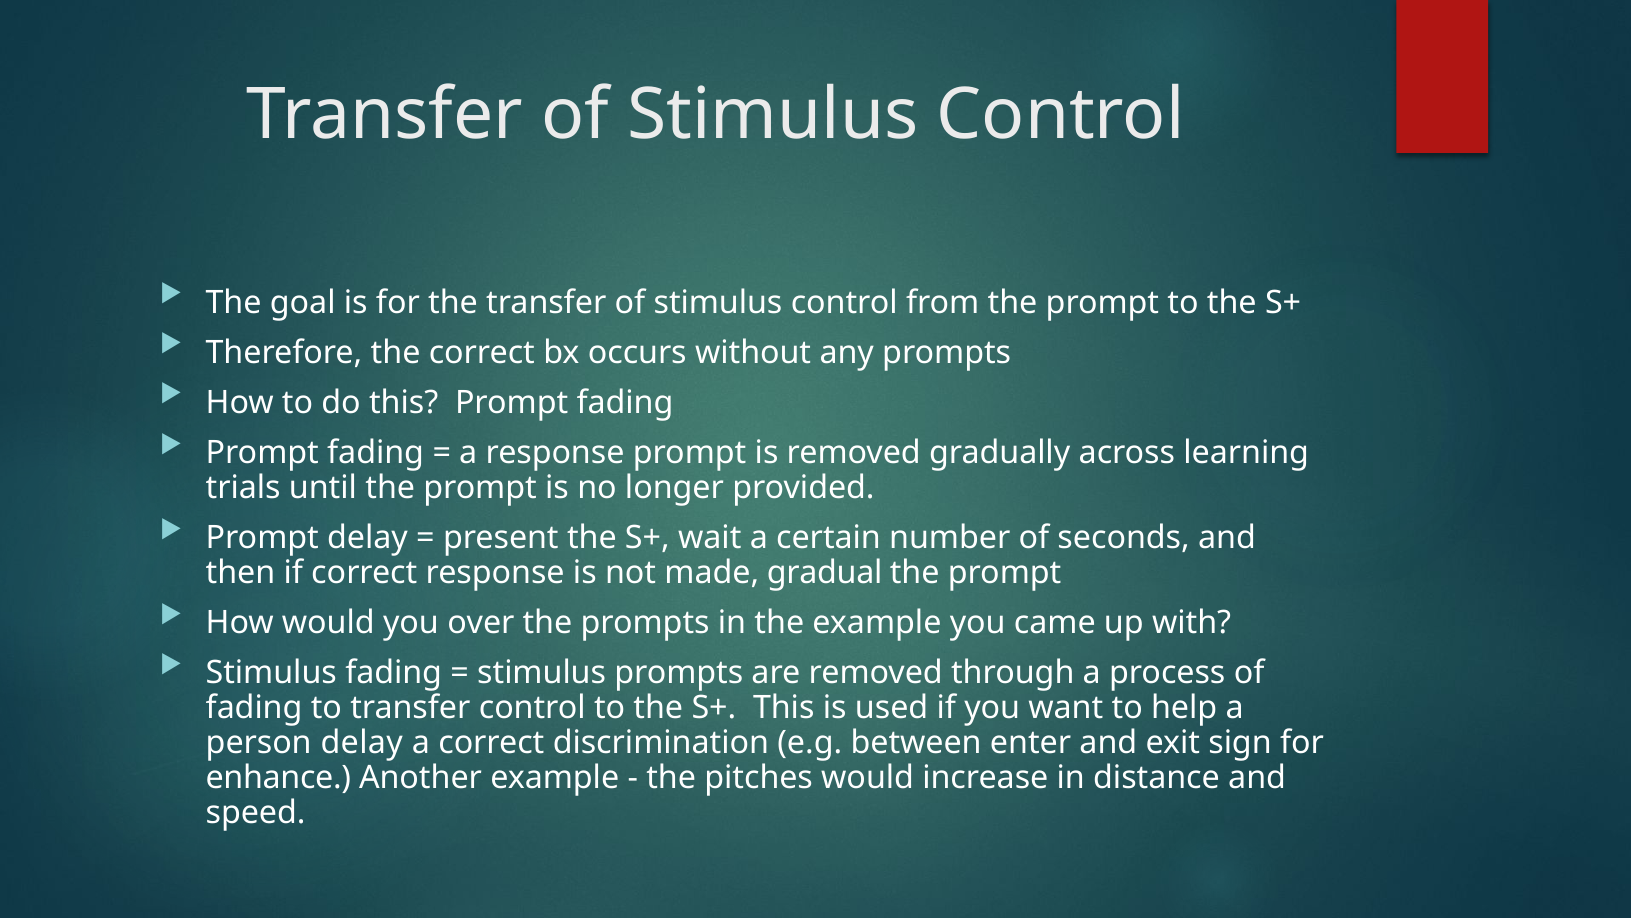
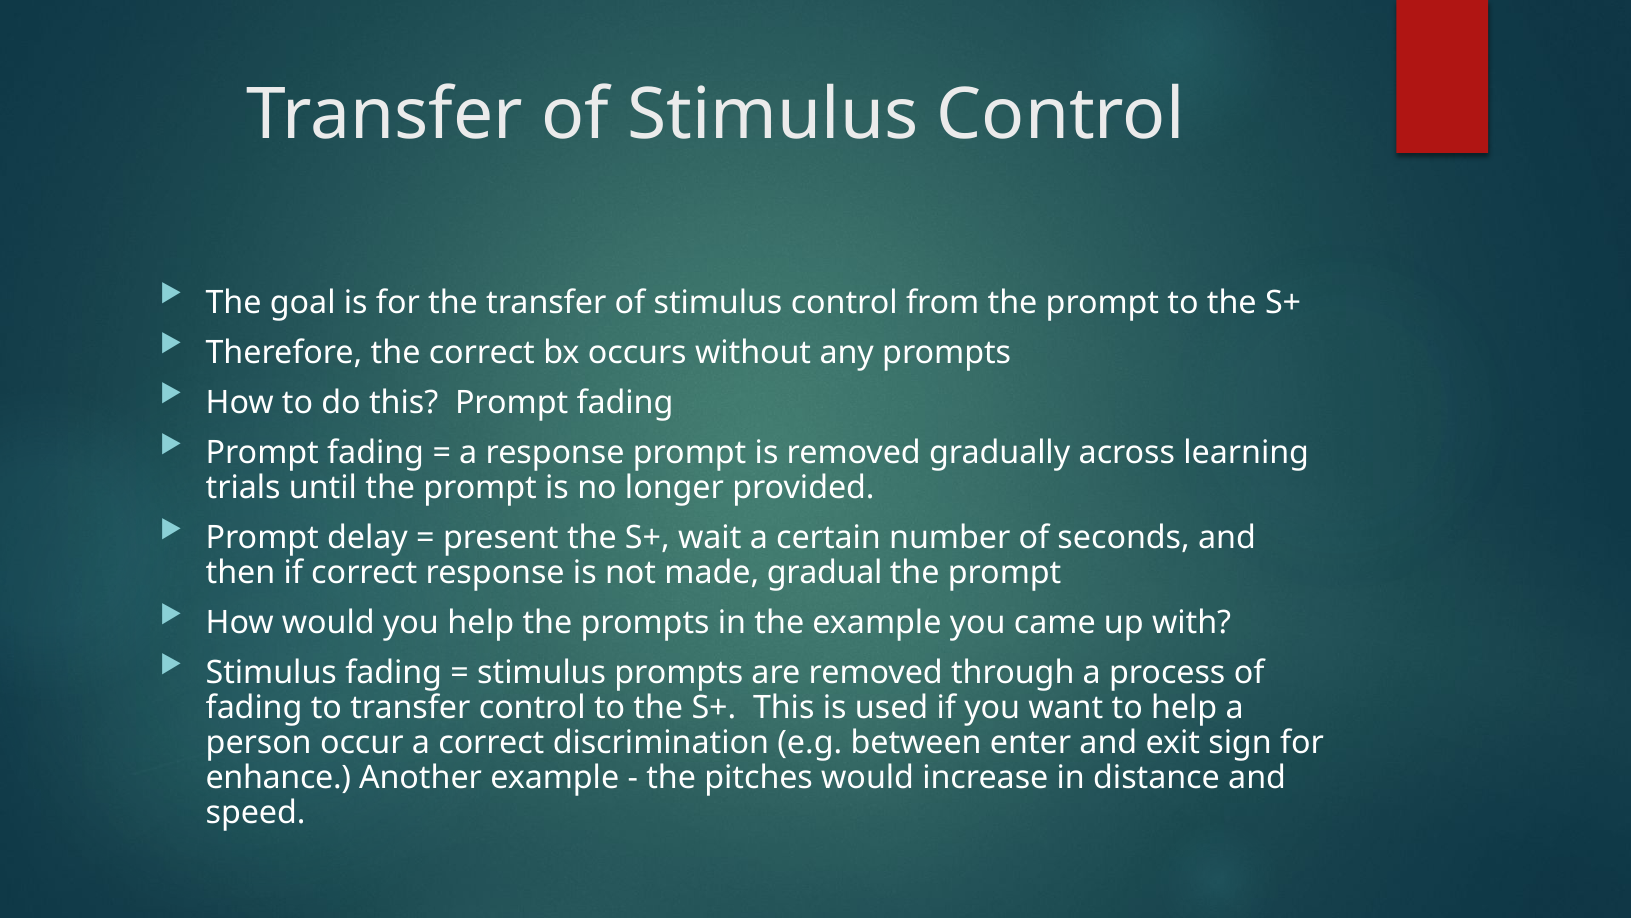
you over: over -> help (481, 623)
person delay: delay -> occur (362, 743)
